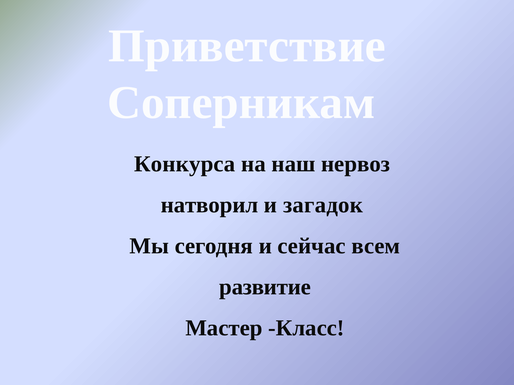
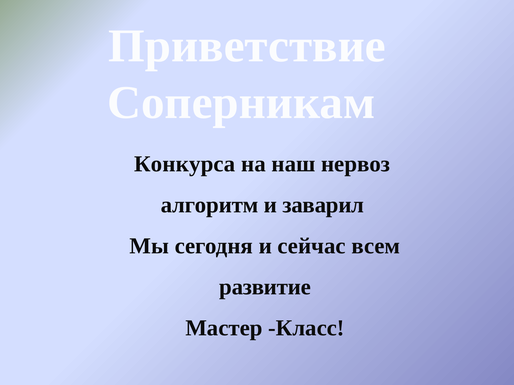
натворил: натворил -> алгоритм (210, 205)
загадок: загадок -> заварил (323, 205)
